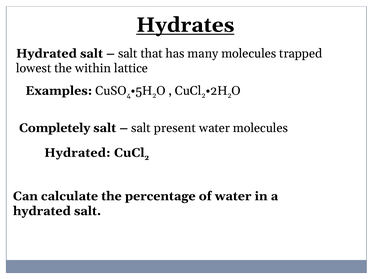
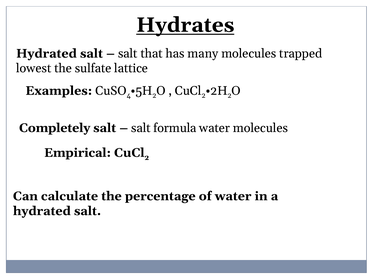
within: within -> sulfate (93, 69)
present: present -> formula (175, 128)
Hydrated: Hydrated -> Empirical (78, 153)
